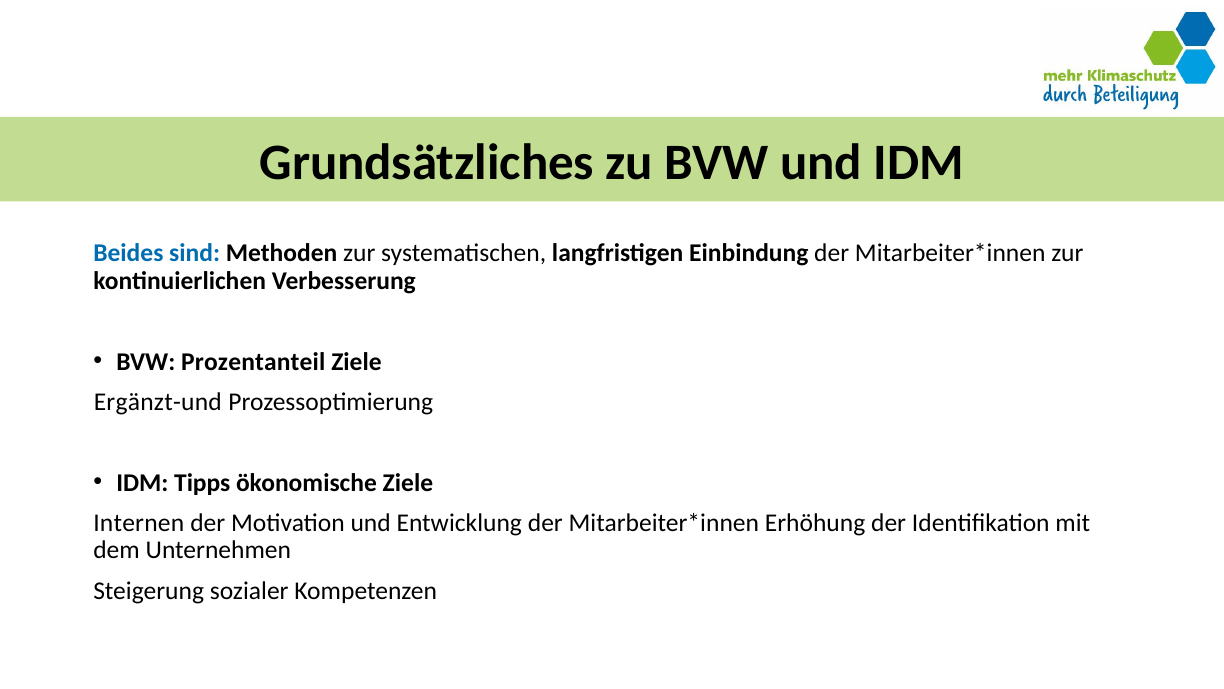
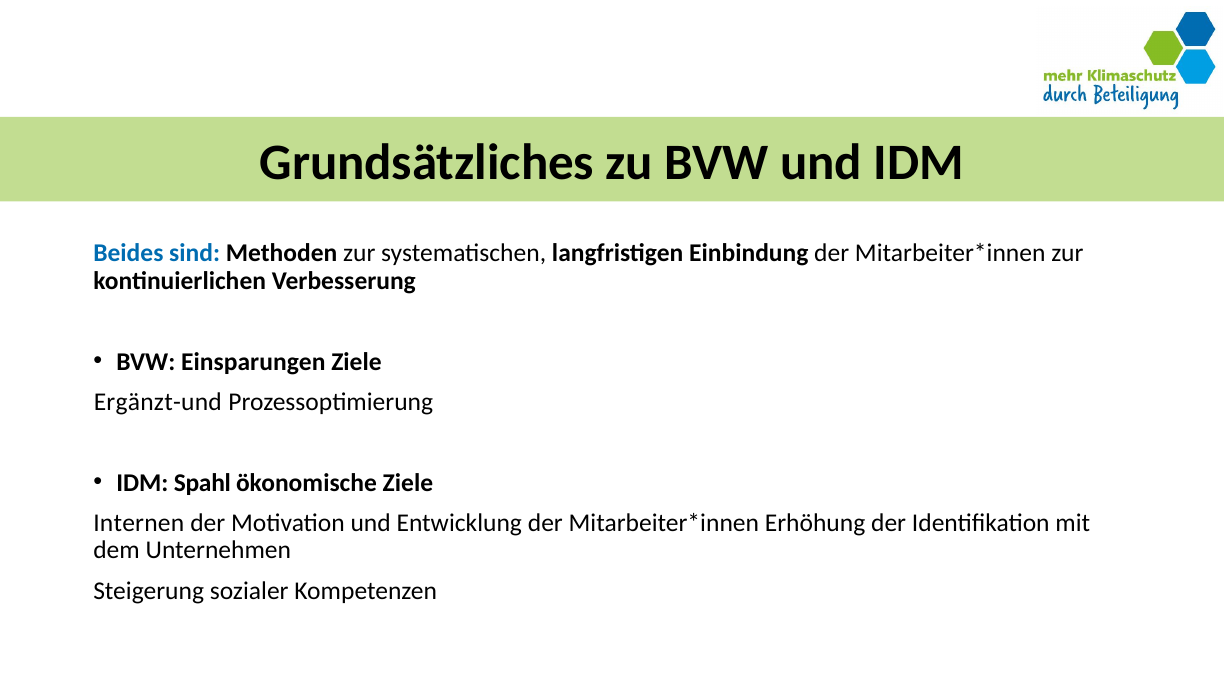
Prozentanteil: Prozentanteil -> Einsparungen (253, 361)
Tipps: Tipps -> Spahl (202, 482)
